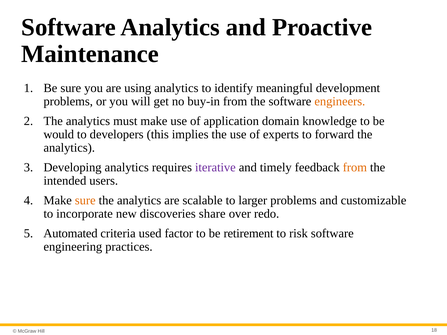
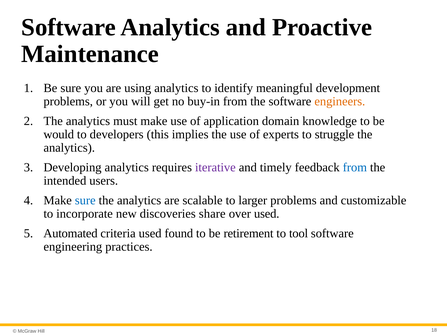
forward: forward -> struggle (334, 134)
from colour: orange -> blue (355, 168)
sure colour: orange -> blue (85, 201)
over redo: redo -> used (267, 214)
factor: factor -> found (179, 234)
risk: risk -> tool (299, 234)
